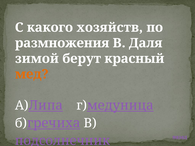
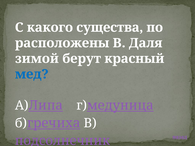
хозяйств: хозяйств -> существа (110, 28)
размножения: размножения -> расположены (62, 43)
мед colour: orange -> blue (32, 74)
